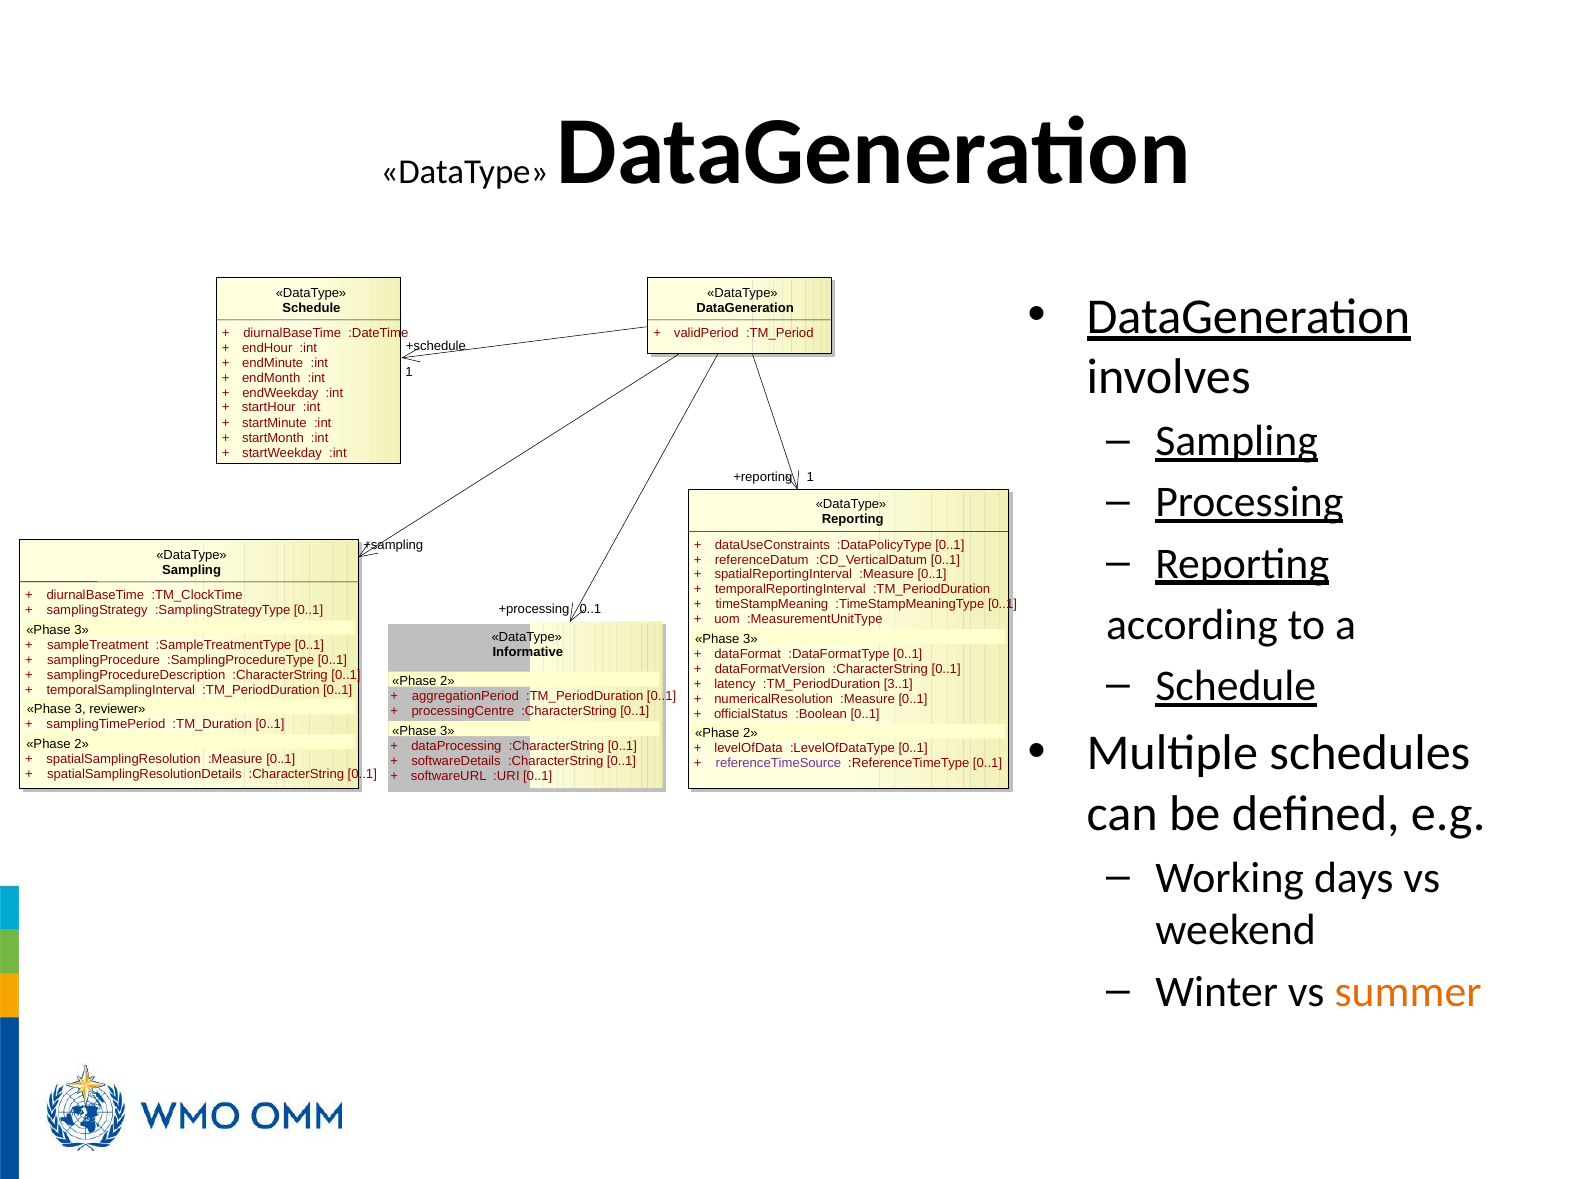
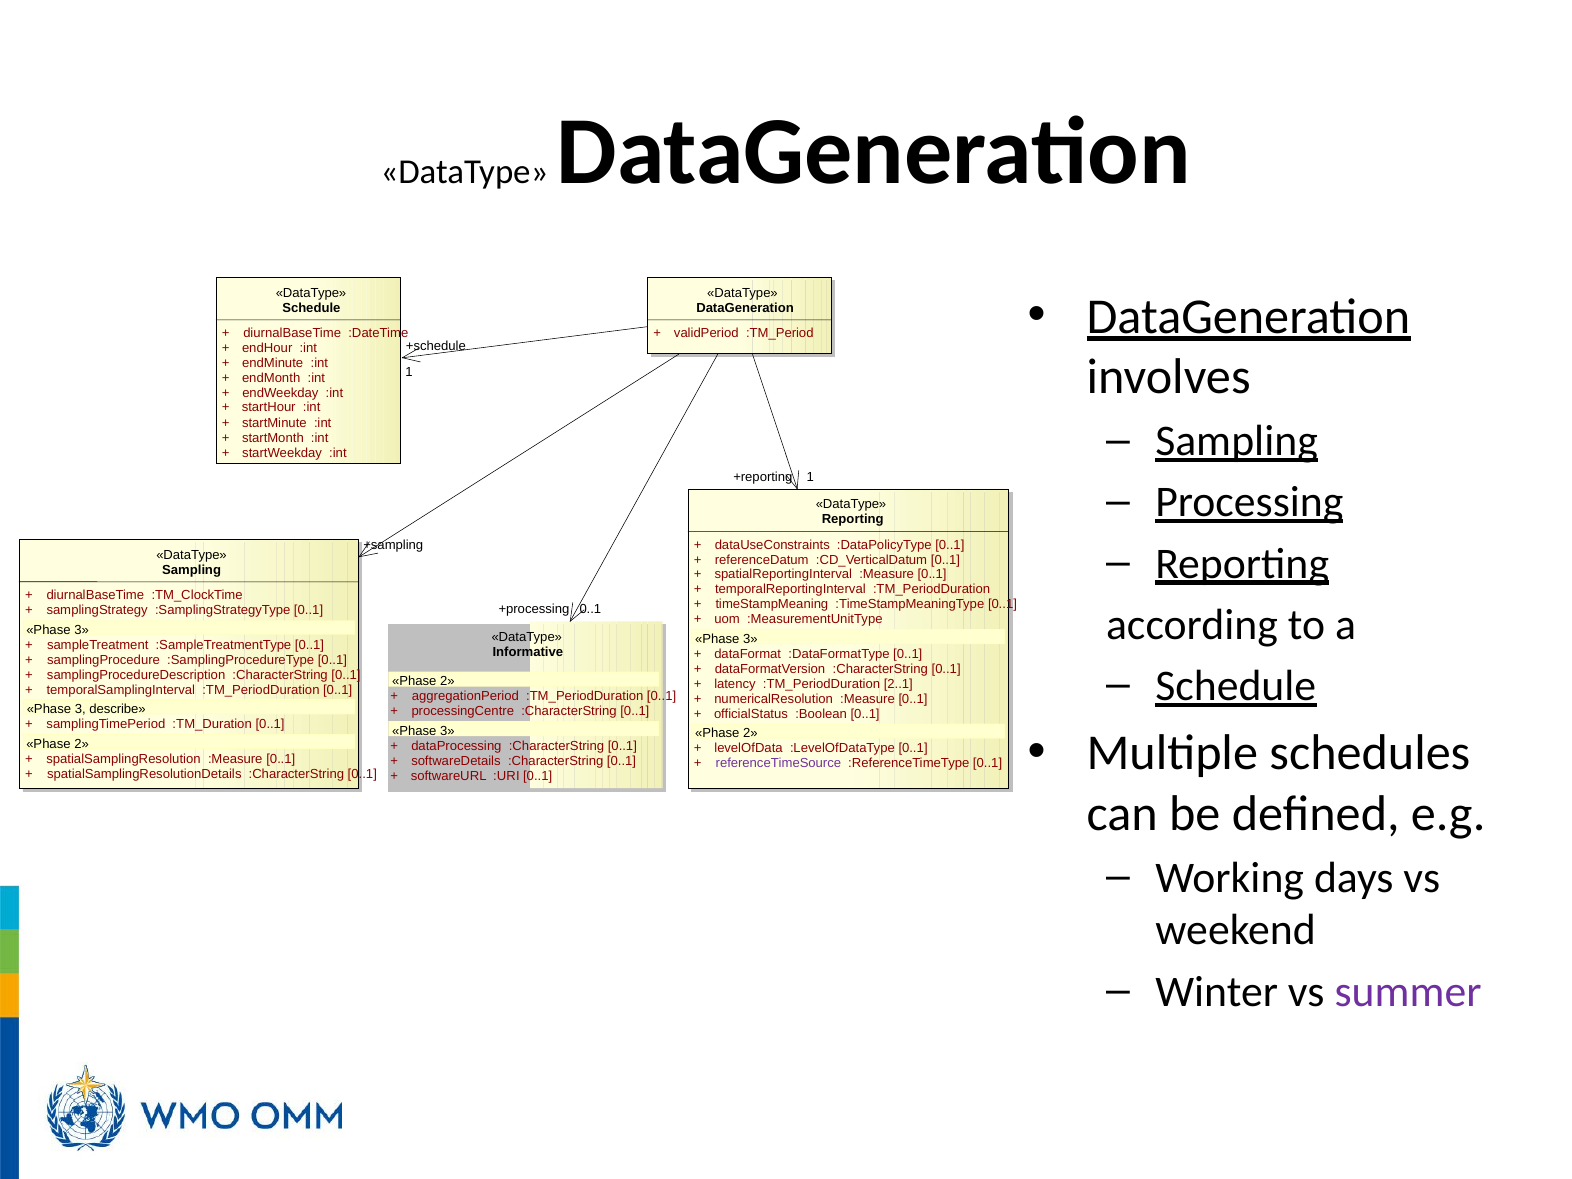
3..1: 3..1 -> 2..1 (898, 684)
reviewer: reviewer -> describe (117, 710)
summer colour: orange -> purple (1408, 992)
